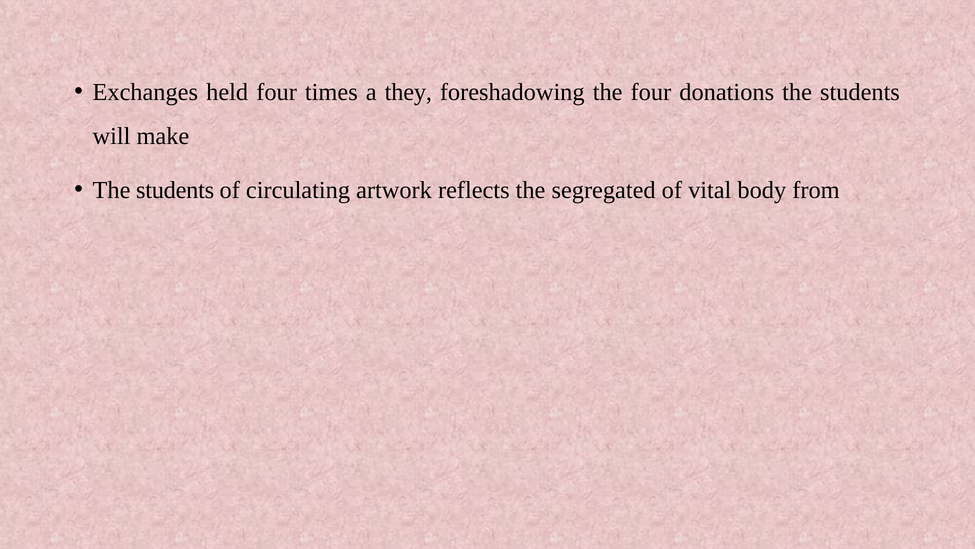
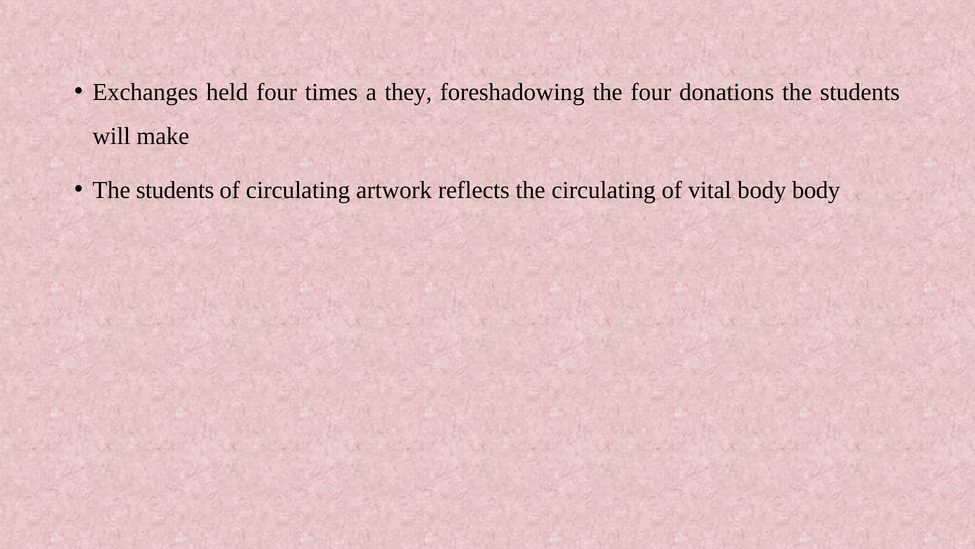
the segregated: segregated -> circulating (604, 190)
body from: from -> body (816, 190)
